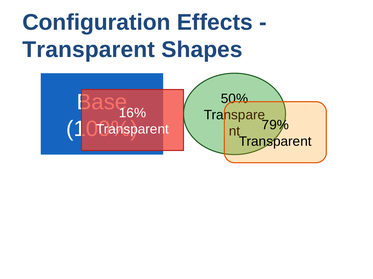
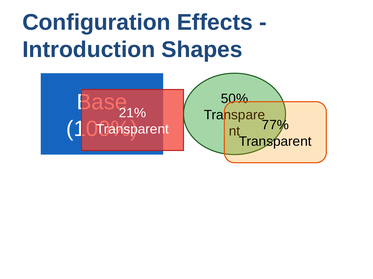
Transparent: Transparent -> Introduction (89, 50)
16%: 16% -> 21% (133, 113)
79%: 79% -> 77% (275, 125)
